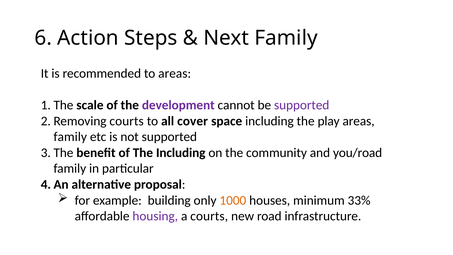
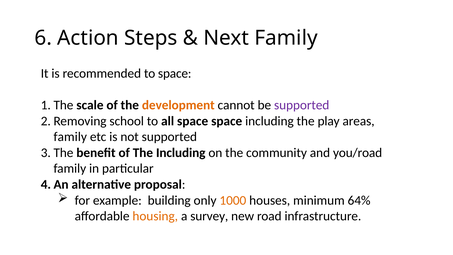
to areas: areas -> space (175, 73)
development colour: purple -> orange (178, 105)
courts: courts -> school (127, 121)
all cover: cover -> space (193, 121)
33%: 33% -> 64% (359, 200)
housing colour: purple -> orange (155, 216)
a courts: courts -> survey (209, 216)
